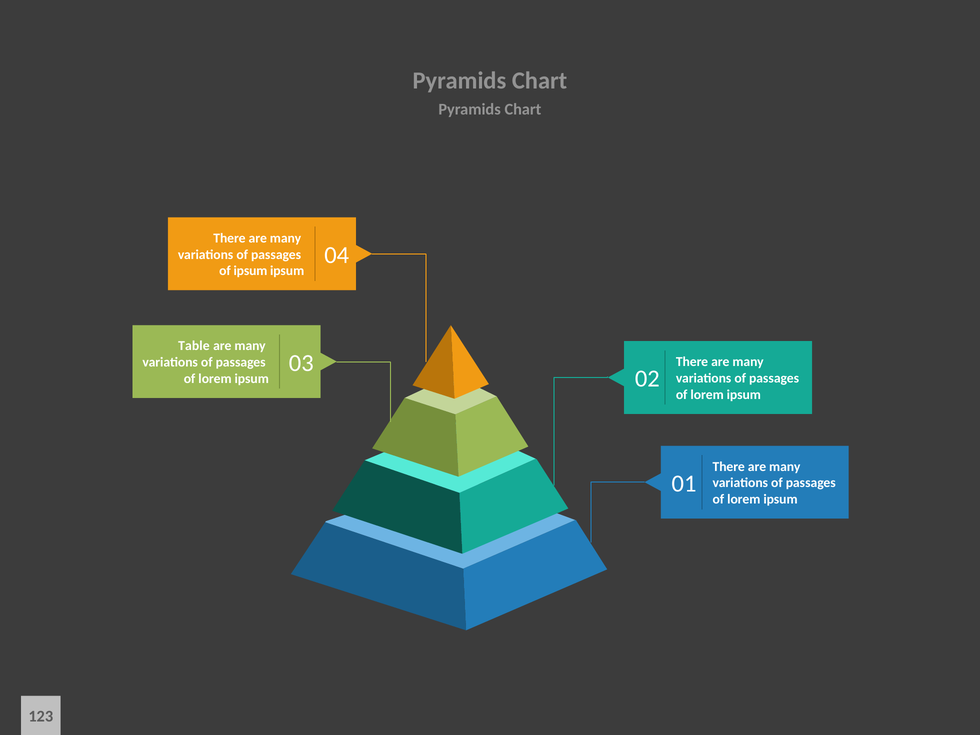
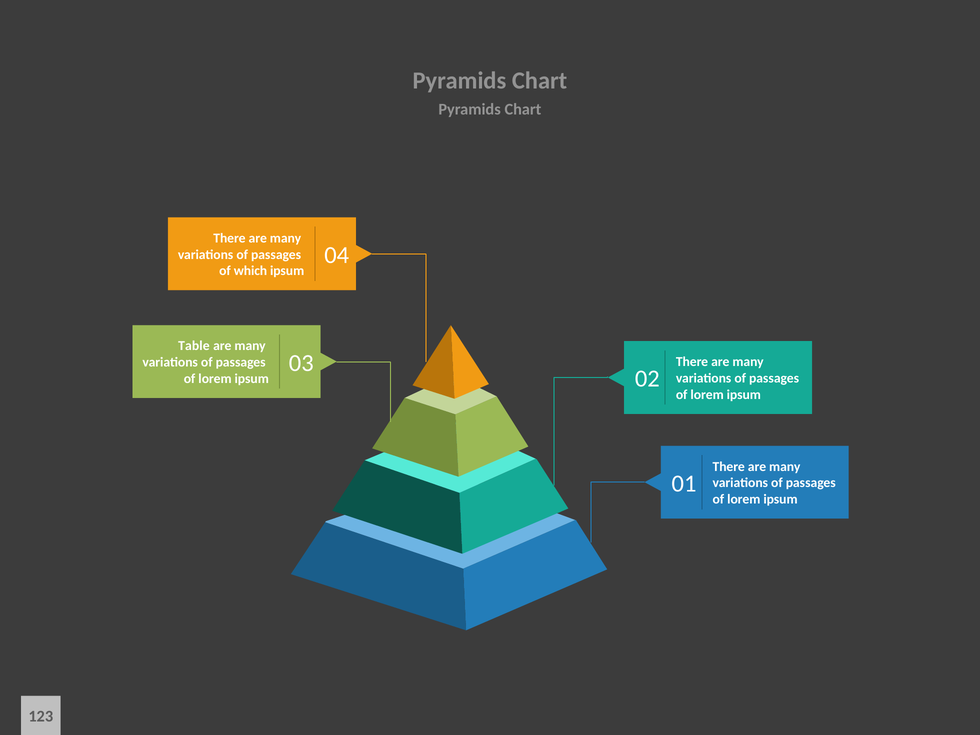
of ipsum: ipsum -> which (250, 271)
